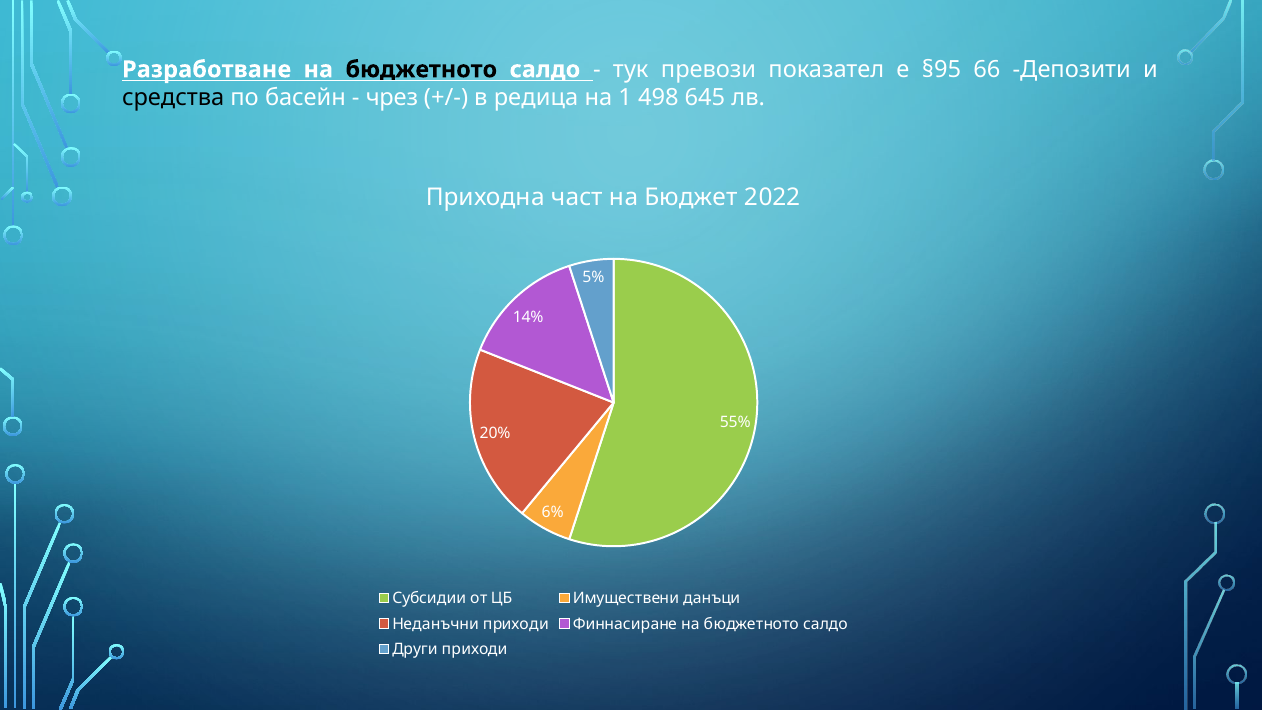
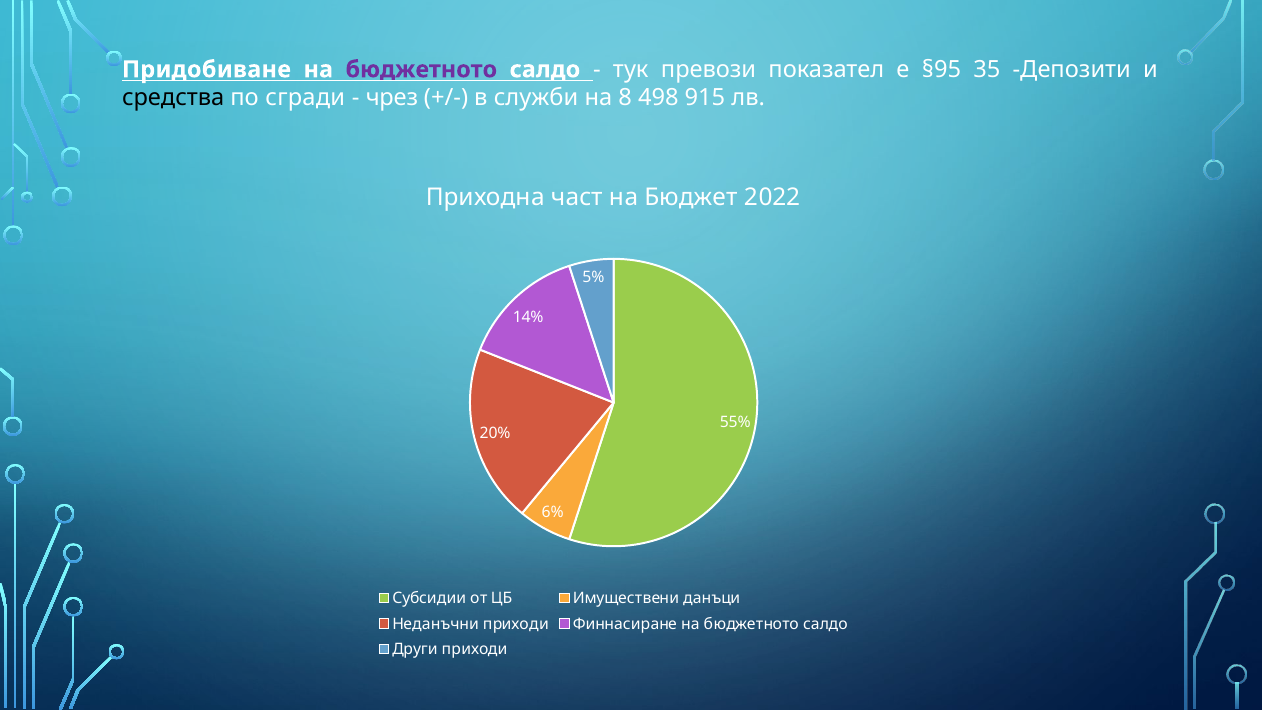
Разработване: Разработване -> Придобиване (207, 70)
бюджетното colour: black -> purple (421, 70)
66: 66 -> 35 (987, 70)
басейн: басейн -> сгради (305, 98)
редица: редица -> служби (536, 98)
1: 1 -> 8 (625, 98)
645: 645 -> 915 (705, 98)
